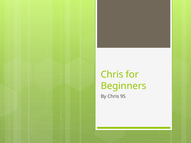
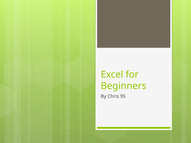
Chris: Chris -> Excel (112, 75)
